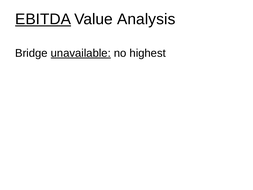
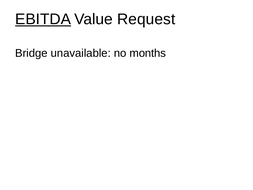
Analysis: Analysis -> Request (146, 19)
unavailable underline: present -> none (81, 53)
highest: highest -> months (148, 53)
